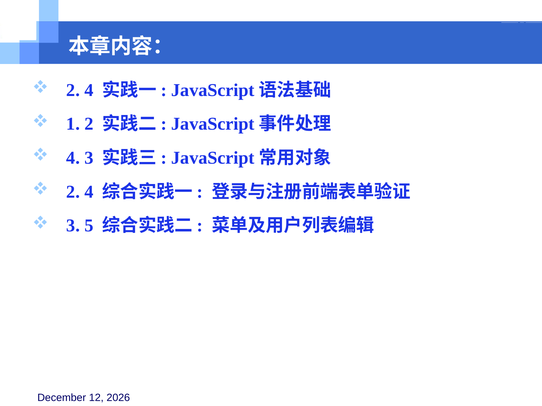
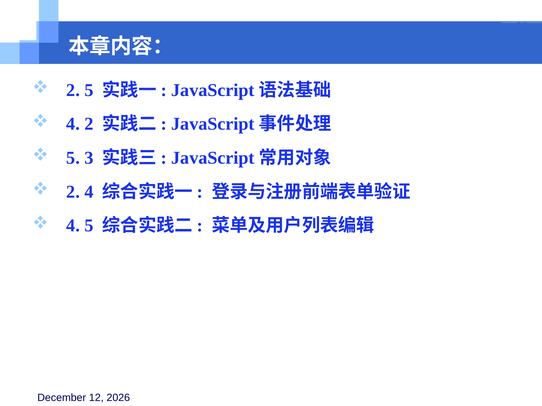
4: 4 -> 5 (89, 90)
1: 1 -> 4 (73, 124)
4: 4 -> 5 (73, 158)
3: 3 -> 4 (73, 226)
